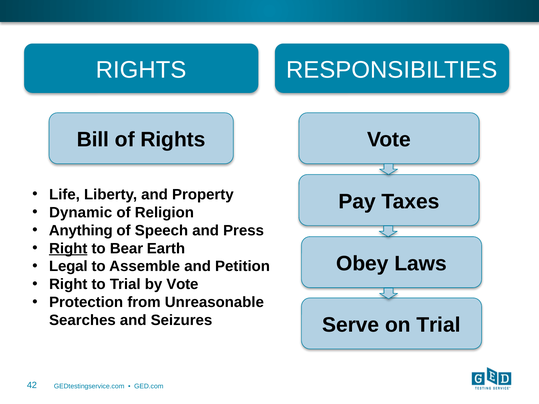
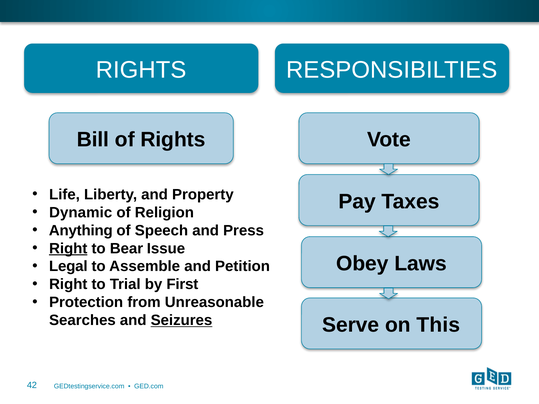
Earth: Earth -> Issue (166, 249)
by Vote: Vote -> First (182, 285)
Seizures underline: none -> present (181, 320)
on Trial: Trial -> This (438, 325)
